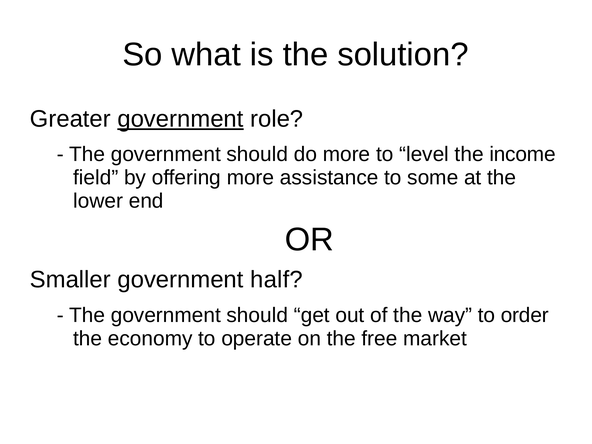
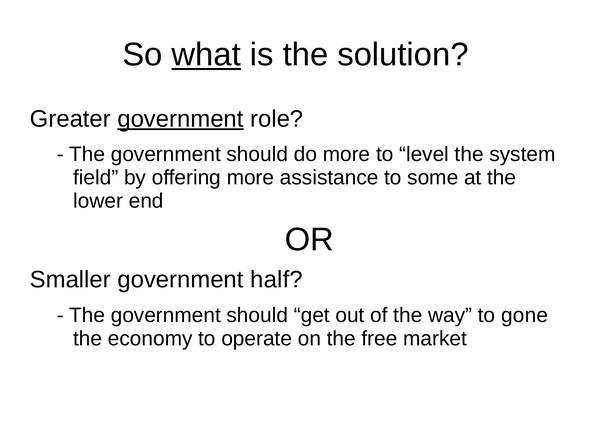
what underline: none -> present (206, 55)
income: income -> system (522, 154)
order: order -> gone (525, 315)
